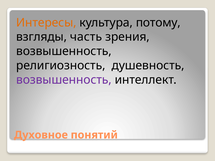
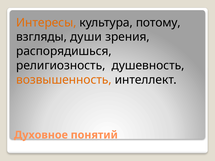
часть: часть -> души (86, 37)
возвышенность: возвышенность -> распорядишься (64, 51)
возвышенность colour: purple -> orange (64, 80)
